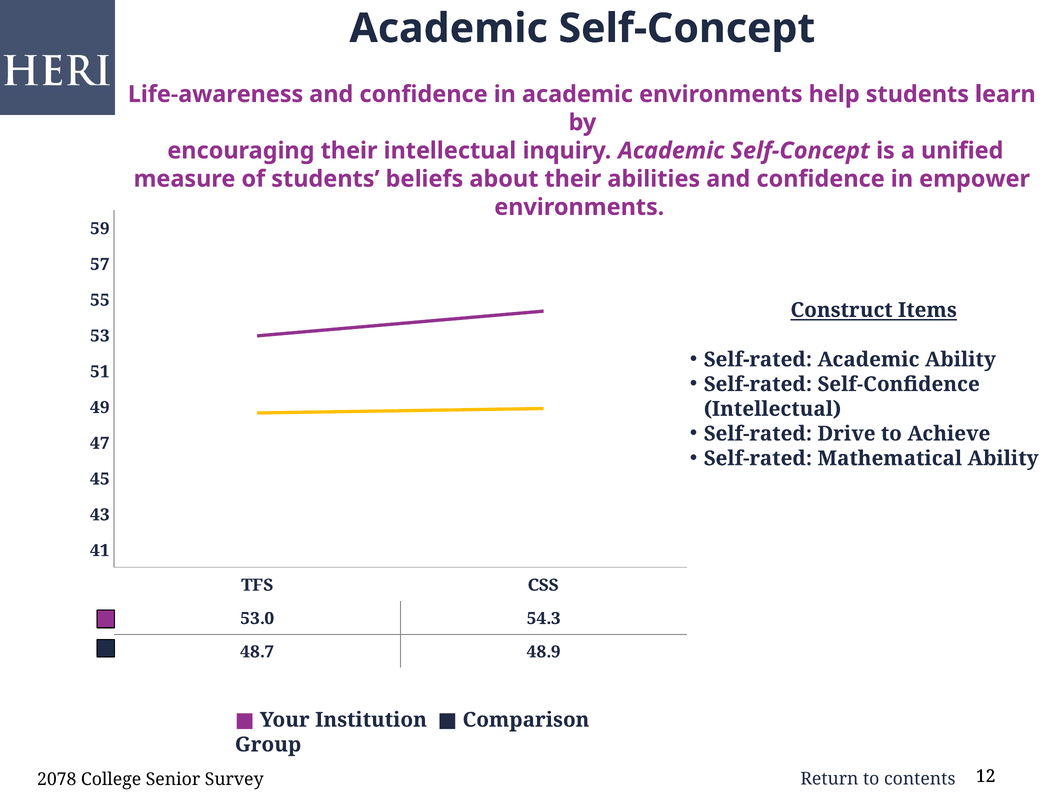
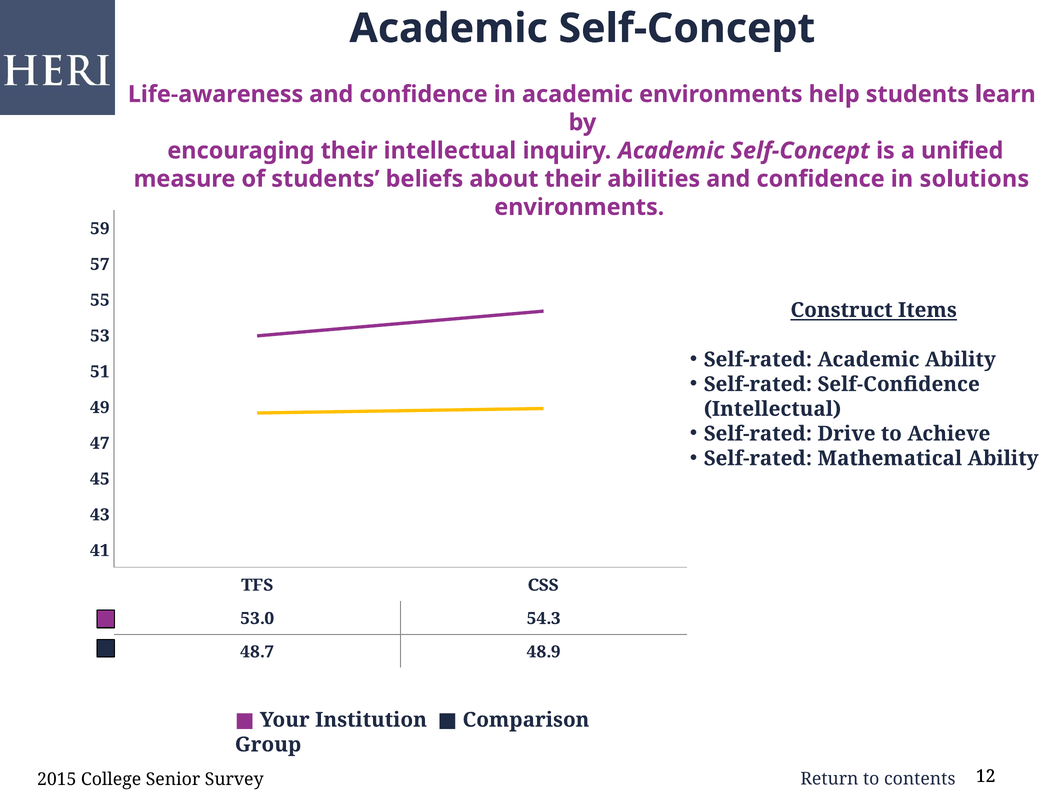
empower: empower -> solutions (974, 179)
2078: 2078 -> 2015 (57, 780)
